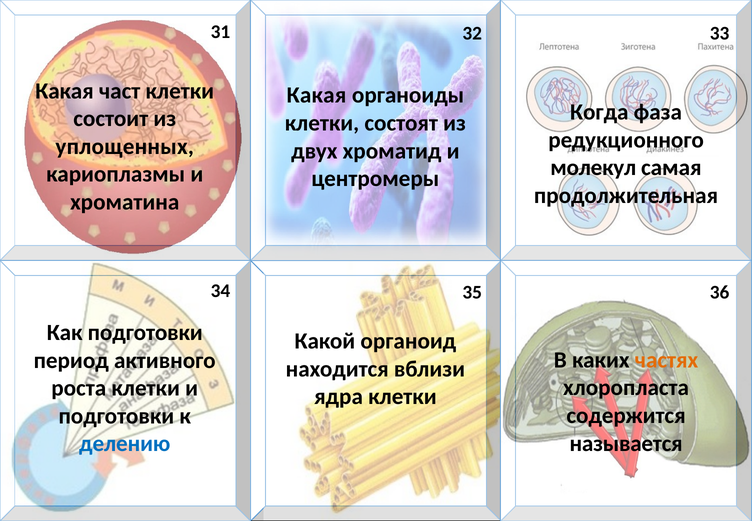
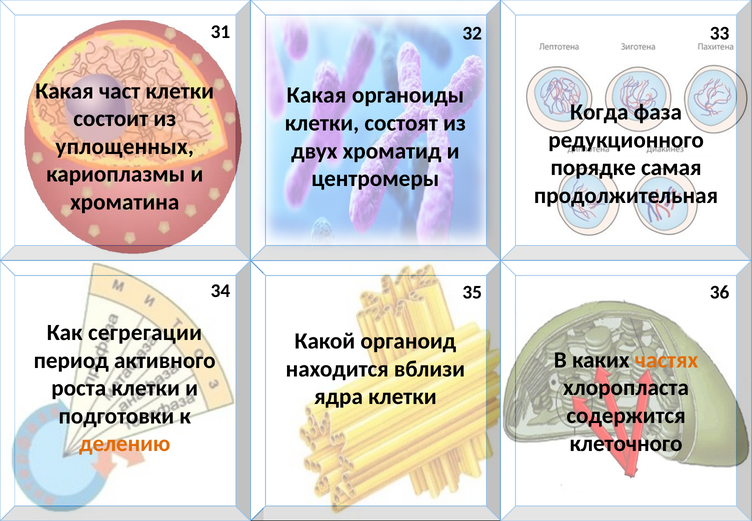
молекул: молекул -> порядке (593, 168)
Как подготовки: подготовки -> сегрегации (145, 332)
называется: называется -> клеточного (626, 443)
делению colour: blue -> orange (125, 444)
